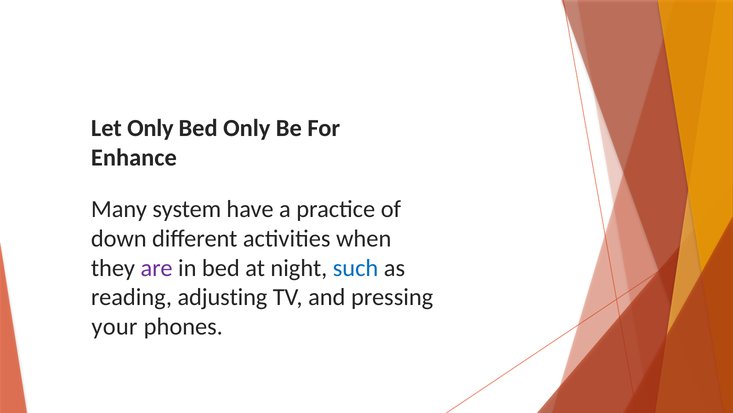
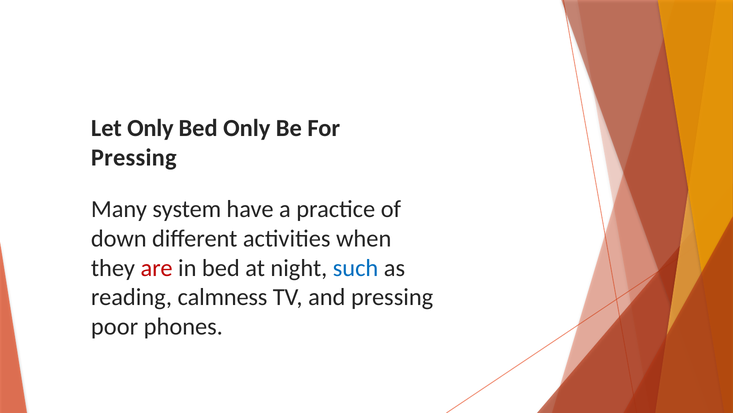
Enhance: Enhance -> Pressing (134, 157)
are colour: purple -> red (157, 268)
adjusting: adjusting -> calmness (222, 297)
your: your -> poor (115, 326)
